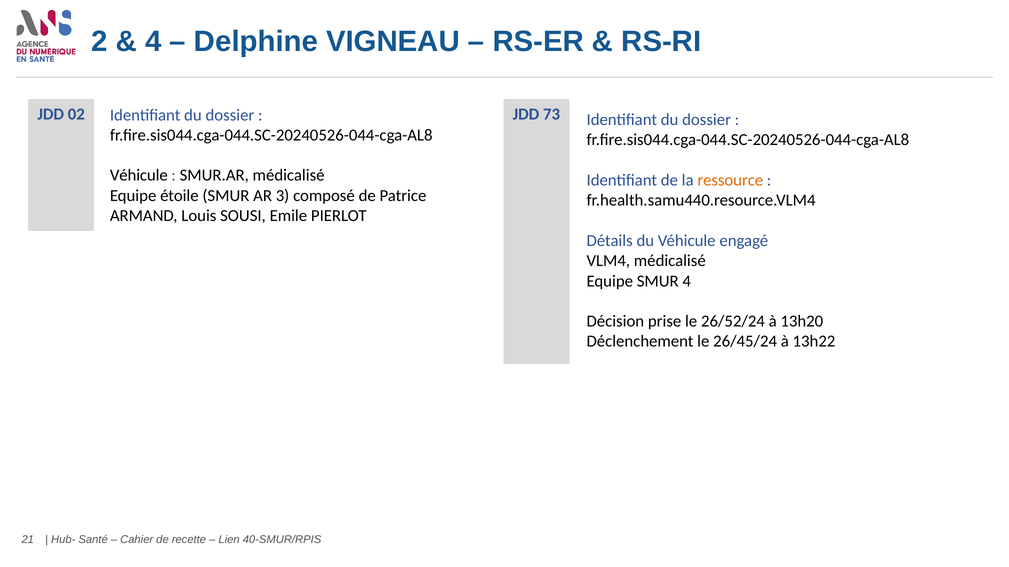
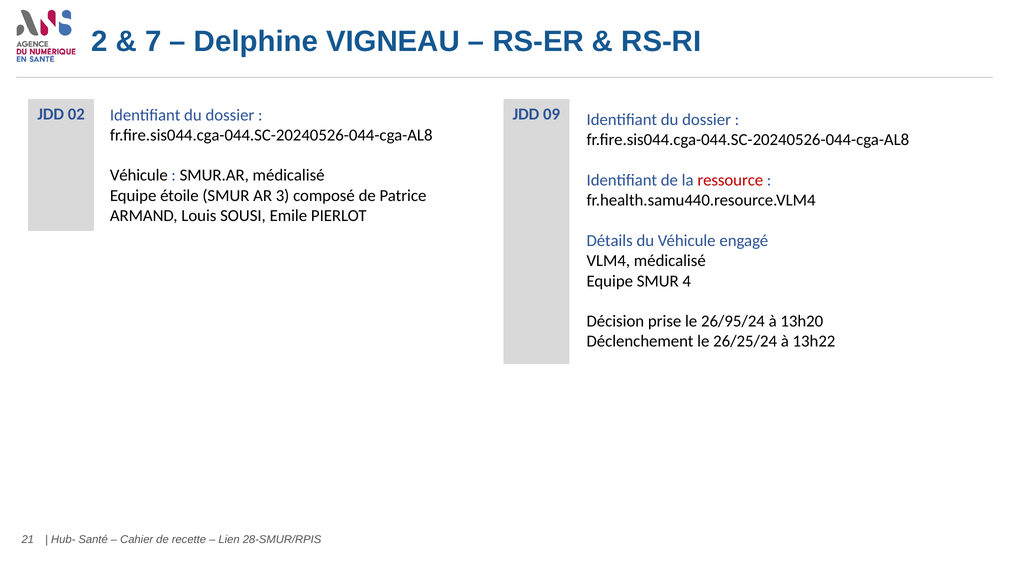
4: 4 -> 7 (153, 41)
73: 73 -> 09 (552, 114)
ressource colour: orange -> red (730, 180)
26/52/24: 26/52/24 -> 26/95/24 (733, 322)
26/45/24: 26/45/24 -> 26/25/24 (745, 342)
40-SMUR/RPIS: 40-SMUR/RPIS -> 28-SMUR/RPIS (282, 540)
